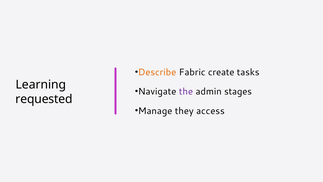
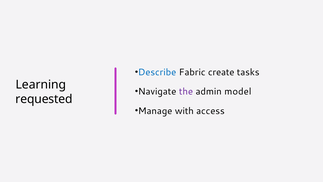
Describe colour: orange -> blue (157, 72)
stages: stages -> model (238, 91)
they: they -> with (184, 111)
